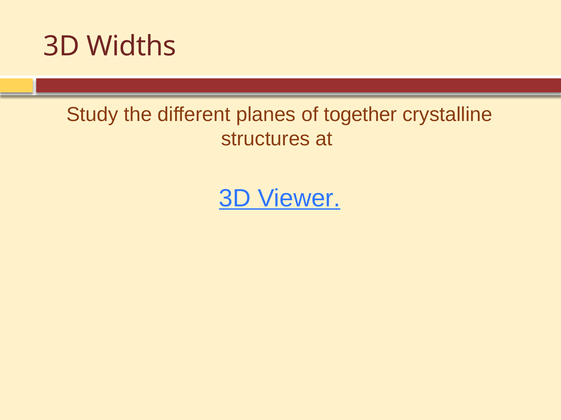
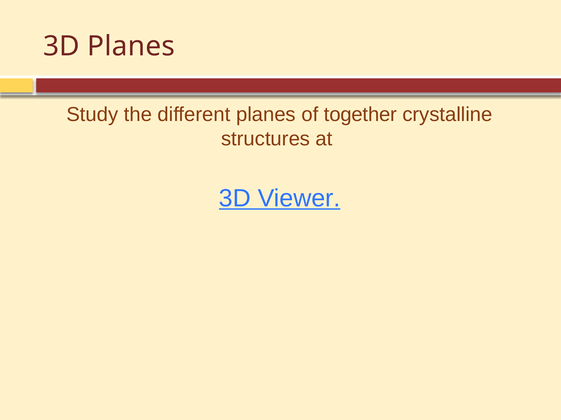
3D Widths: Widths -> Planes (131, 46)
